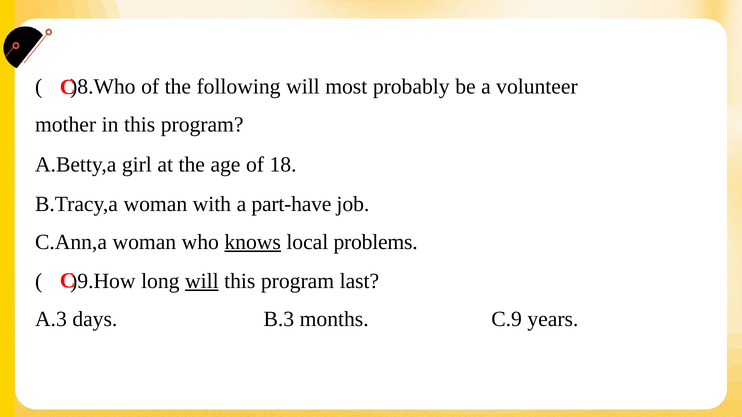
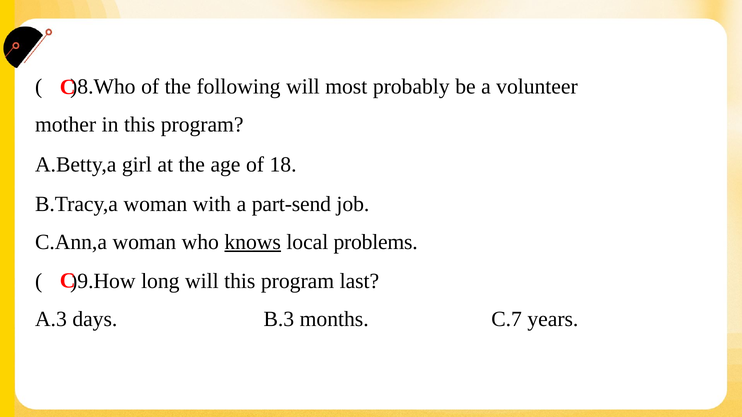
part-have: part-have -> part-send (291, 204)
will underline: present -> none (202, 281)
C.9: C.9 -> C.7 (507, 320)
